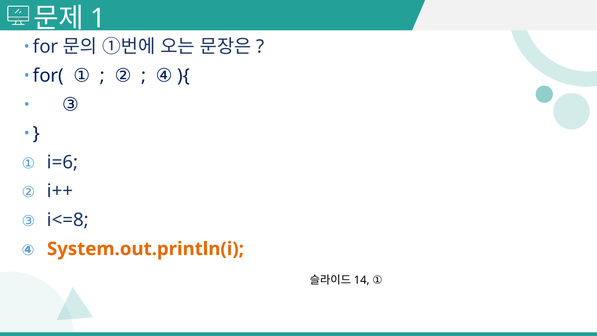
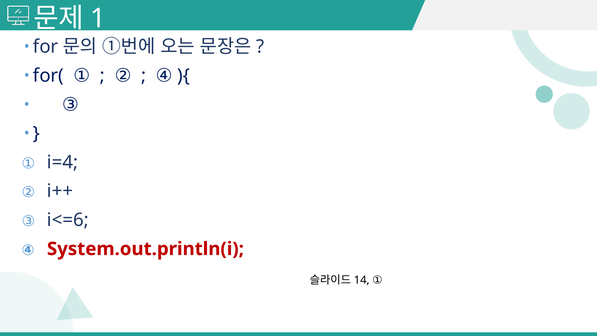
i=6: i=6 -> i=4 (62, 162)
i<=8: i<=8 -> i<=6 (68, 220)
System.out.println(i colour: orange -> red (145, 249)
